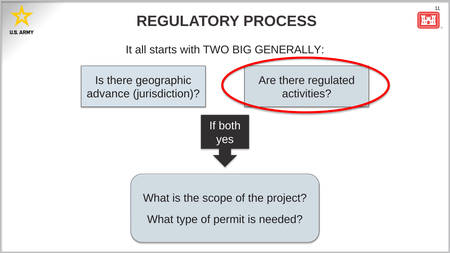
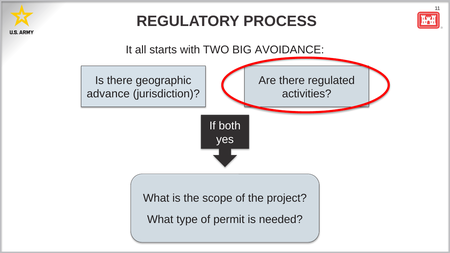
GENERALLY: GENERALLY -> AVOIDANCE (289, 50)
